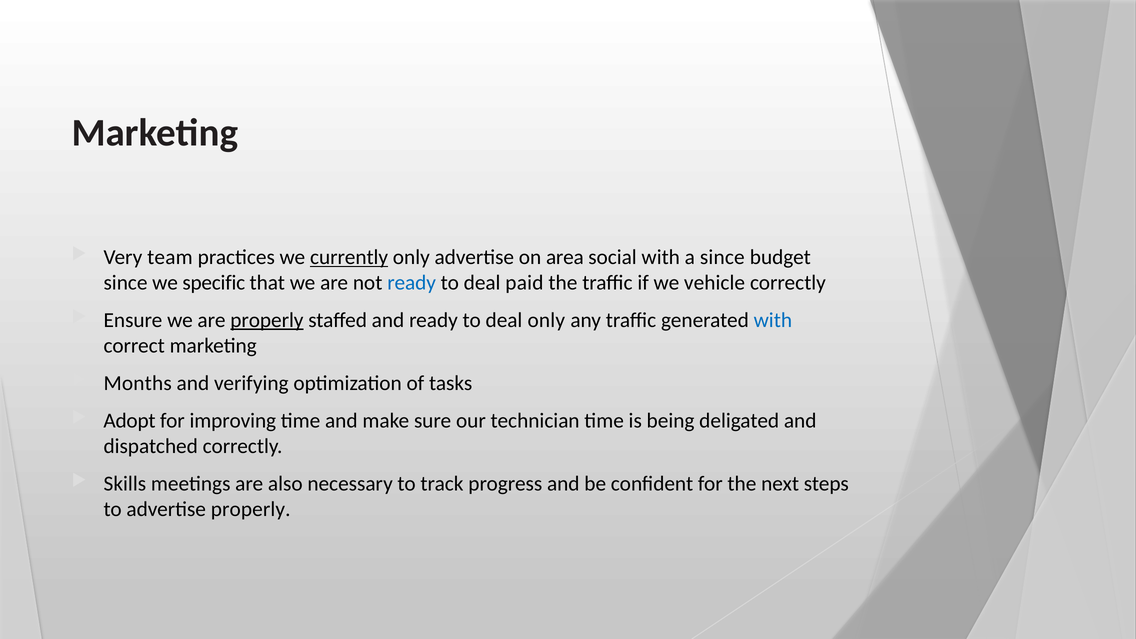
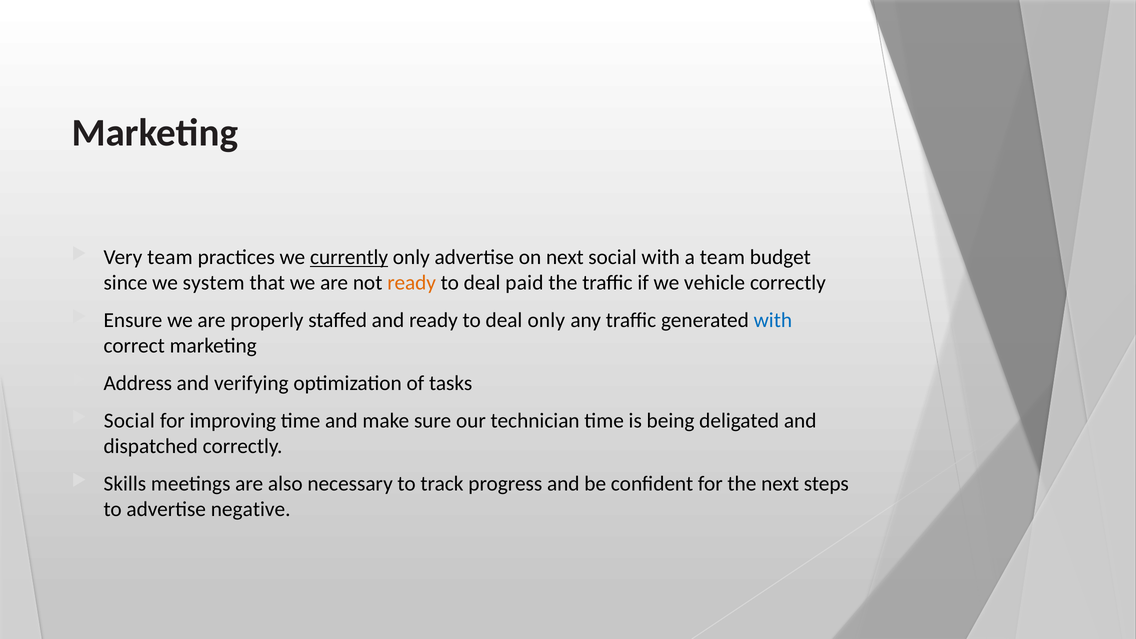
on area: area -> next (565, 257)
a since: since -> team (722, 257)
specific: specific -> system (214, 283)
ready colour: blue -> orange (412, 283)
properly underline: present -> none (267, 320)
Months: Months -> Address (138, 383)
Adopt: Adopt -> Social (129, 421)
advertise properly: properly -> negative (251, 509)
